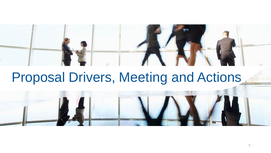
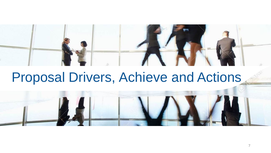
Meeting: Meeting -> Achieve (143, 77)
